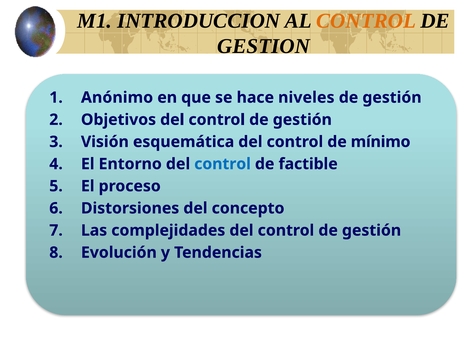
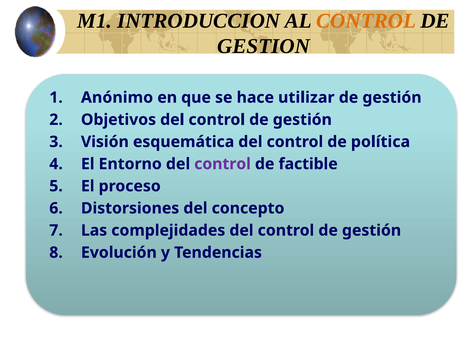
niveles: niveles -> utilizar (306, 98)
mínimo: mínimo -> política (380, 142)
control colour: blue -> purple (223, 164)
